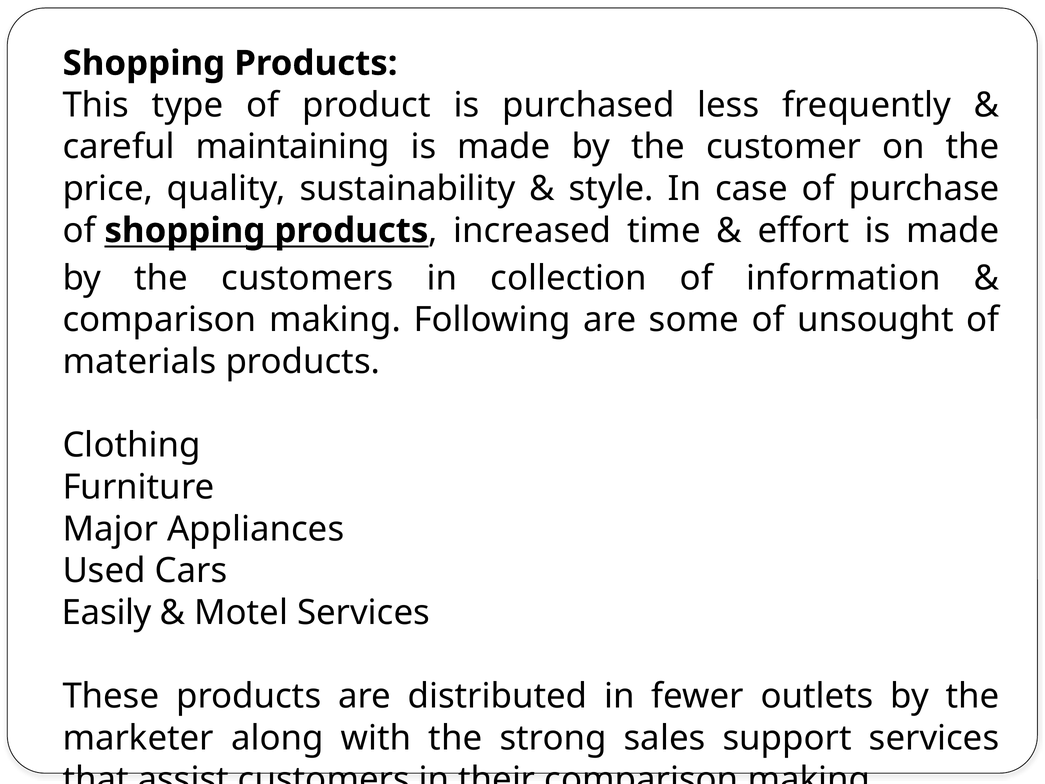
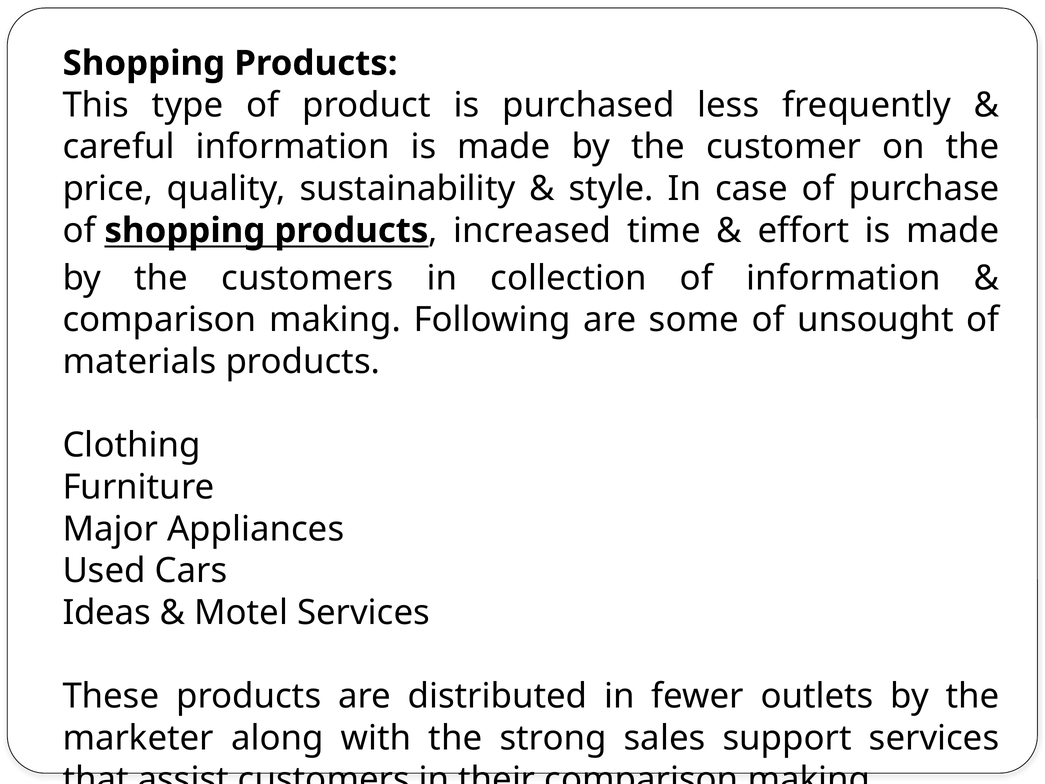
careful maintaining: maintaining -> information (293, 147)
Easily: Easily -> Ideas (107, 612)
